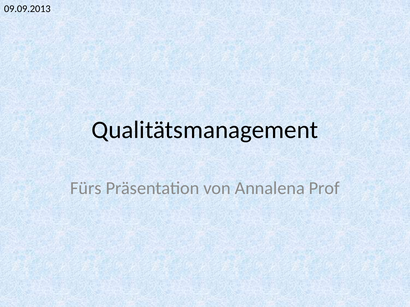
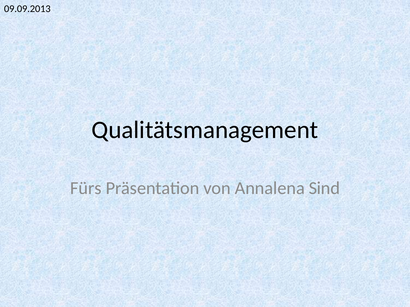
Prof: Prof -> Sind (324, 188)
